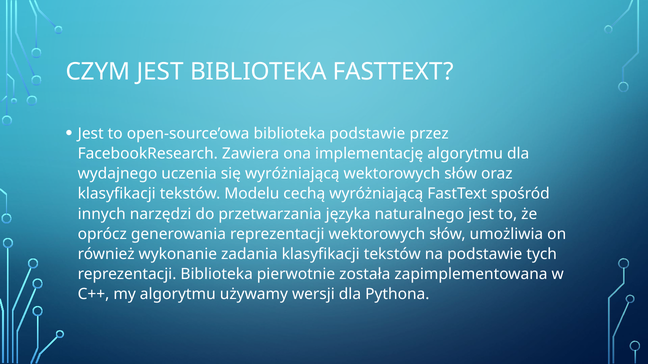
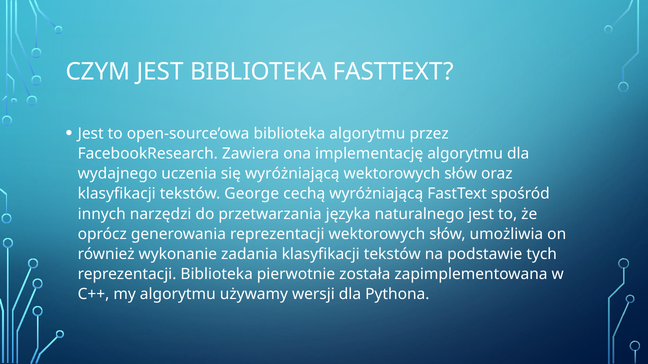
biblioteka podstawie: podstawie -> algorytmu (367, 134)
Modelu: Modelu -> George (252, 194)
